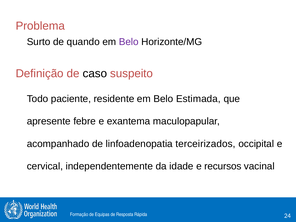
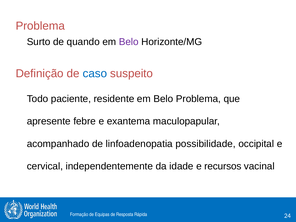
caso colour: black -> blue (95, 73)
Belo Estimada: Estimada -> Problema (198, 99)
terceirizados: terceirizados -> possibilidade (206, 144)
